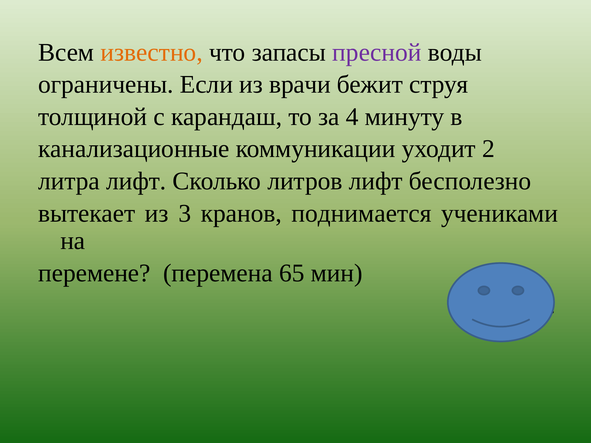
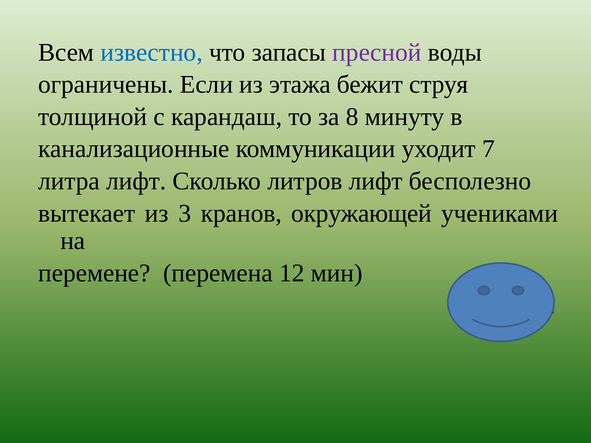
известно colour: orange -> blue (152, 52)
врачи: врачи -> этажа (300, 85)
4: 4 -> 8 (352, 117)
2: 2 -> 7 (488, 149)
поднимается: поднимается -> окружающей (362, 213)
65: 65 -> 12 (292, 273)
